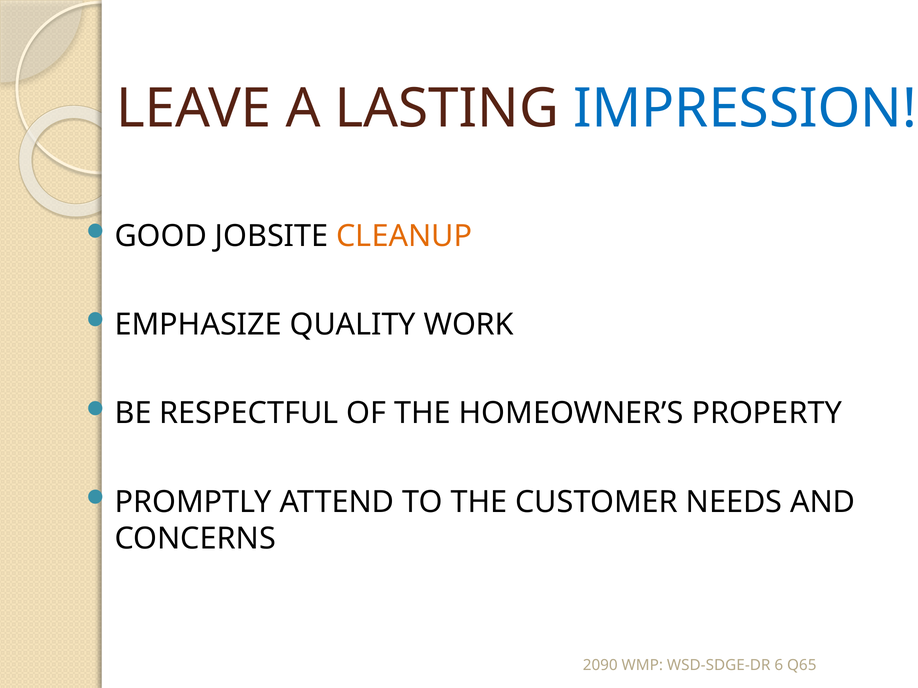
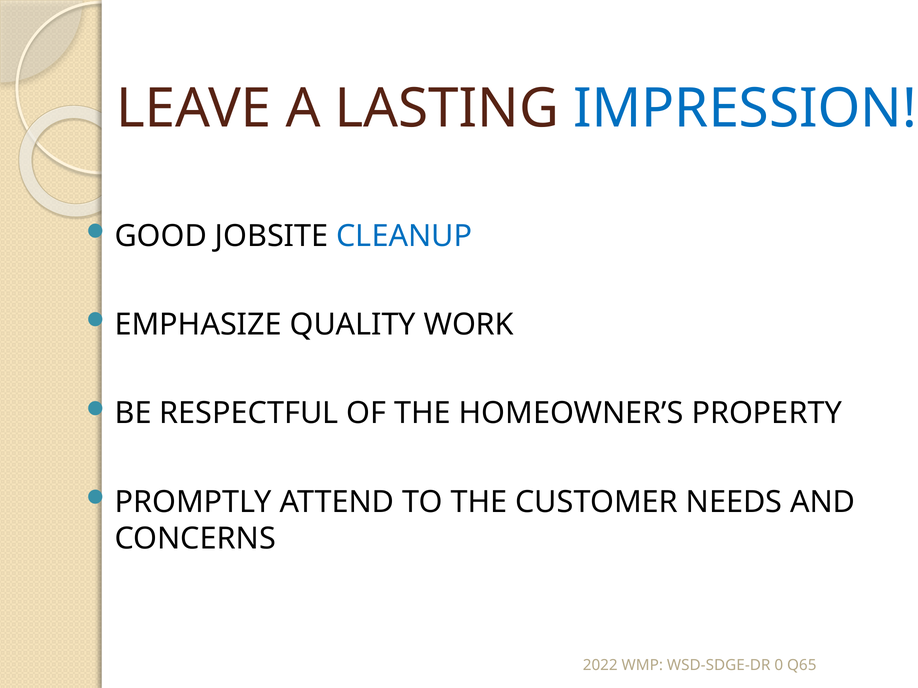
CLEANUP colour: orange -> blue (404, 236)
2090: 2090 -> 2022 (600, 666)
6: 6 -> 0 (779, 666)
